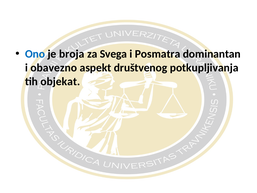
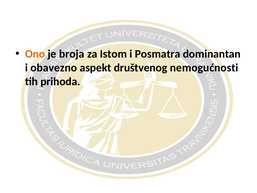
Ono colour: blue -> orange (35, 54)
Svega: Svega -> Istom (113, 54)
potkupljivanja: potkupljivanja -> nemogućnosti (204, 68)
objekat: objekat -> prihoda (60, 81)
